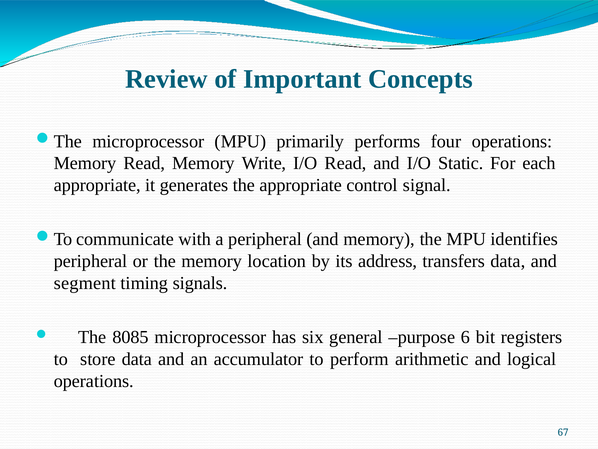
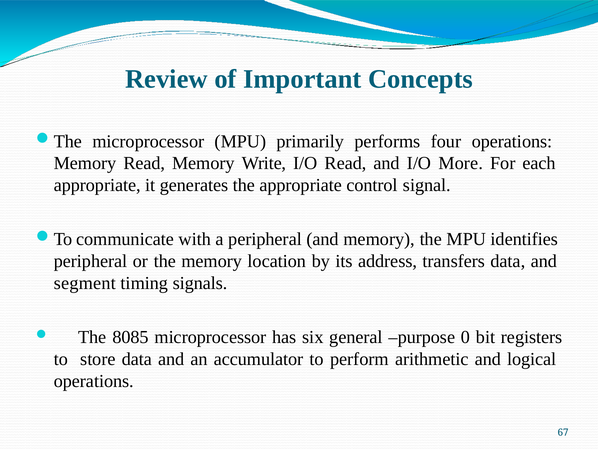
Static: Static -> More (461, 163)
6: 6 -> 0 (466, 337)
